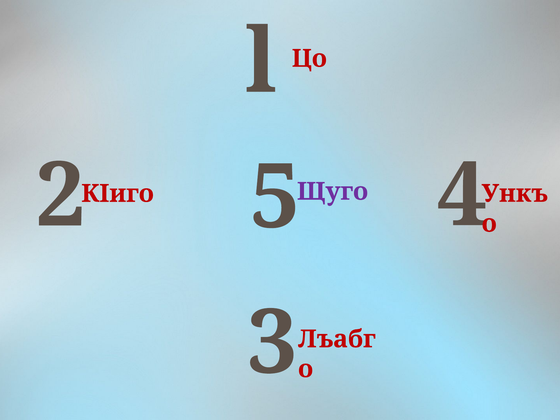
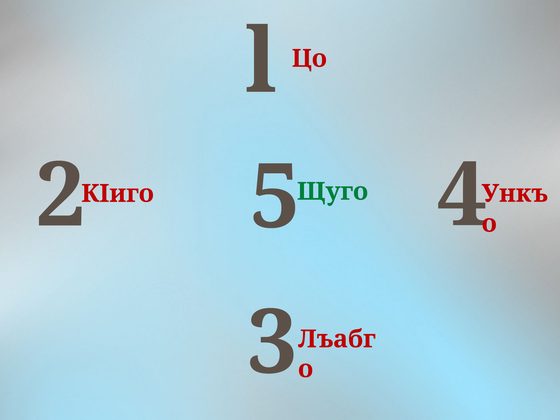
Щуго colour: purple -> green (333, 192)
